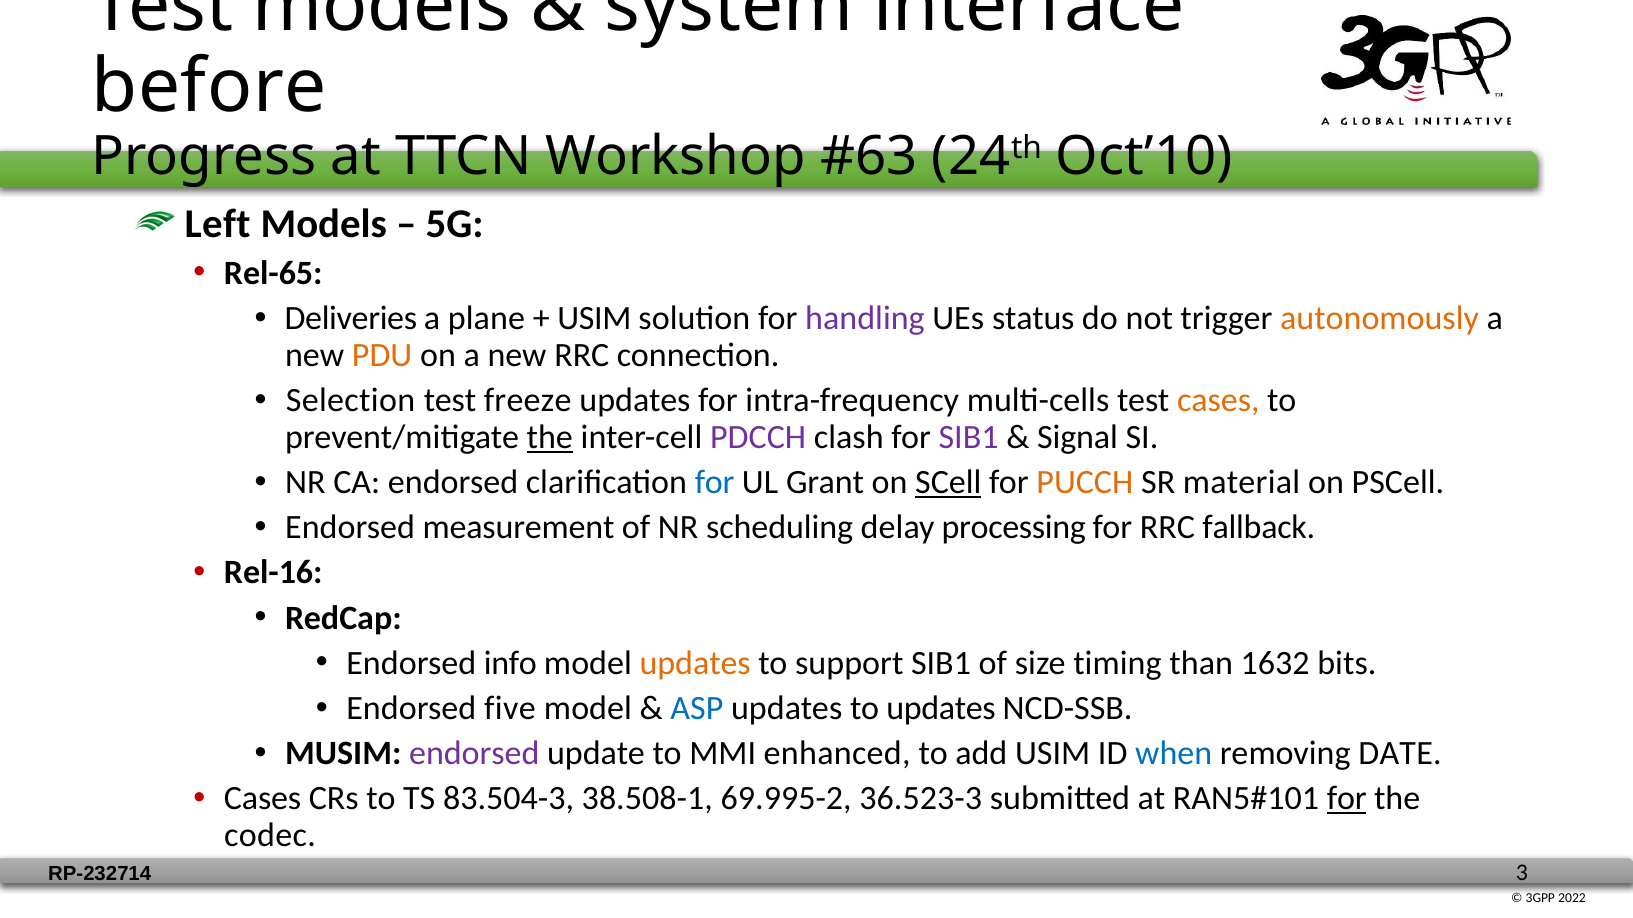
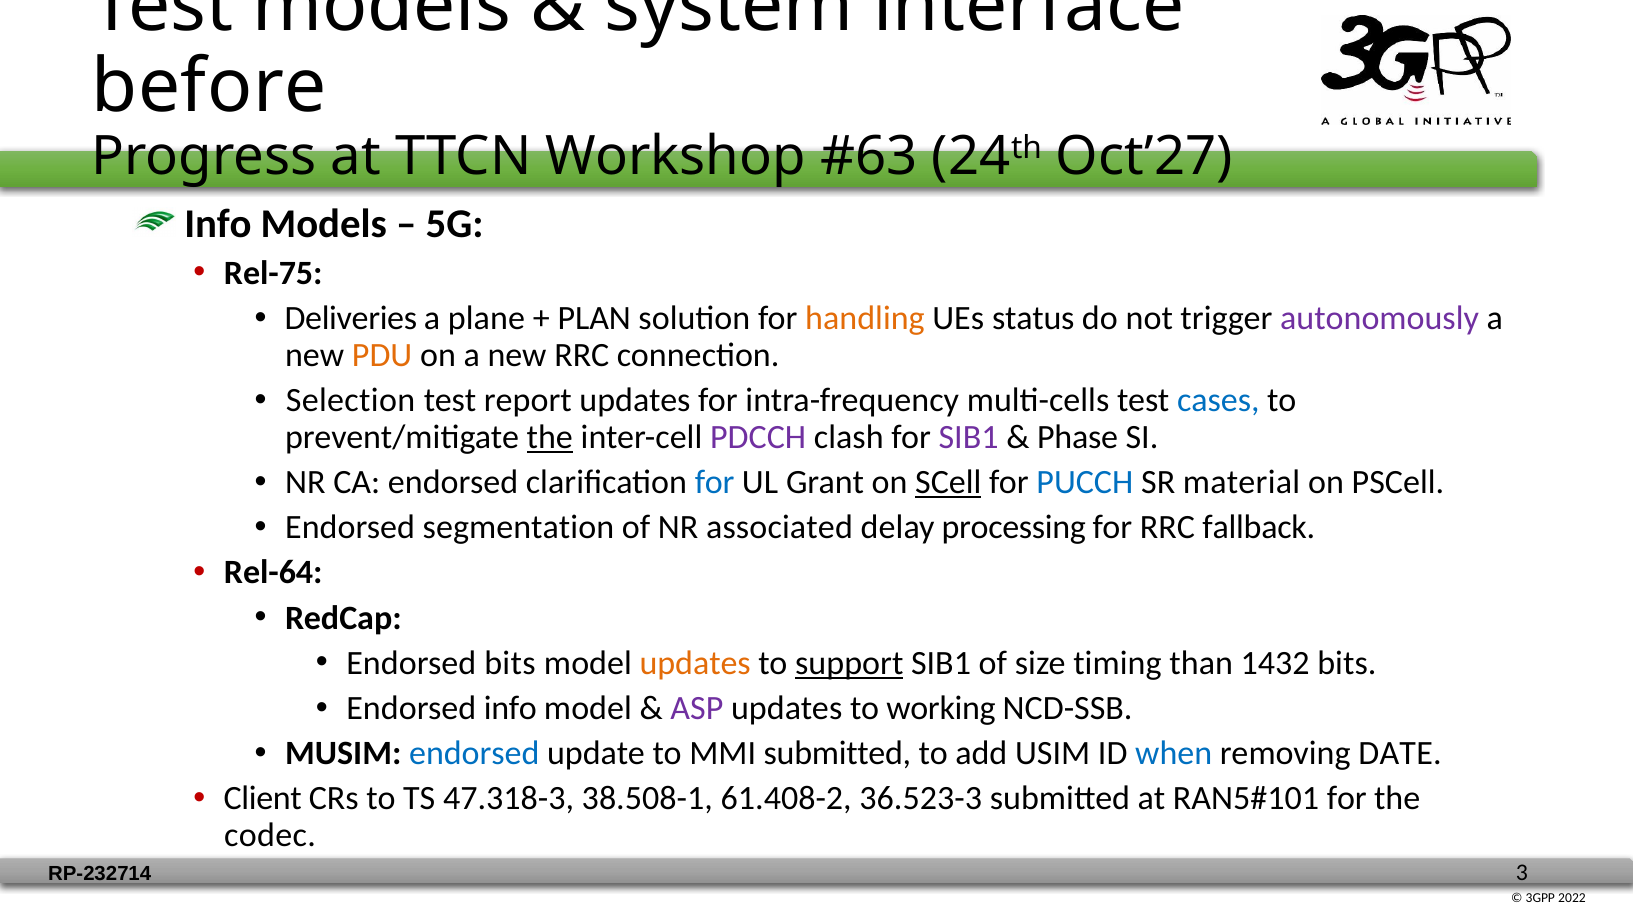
Oct’10: Oct’10 -> Oct’27 (1144, 157)
Left: Left -> Info (218, 224)
Rel-65: Rel-65 -> Rel-75 (273, 273)
USIM: USIM -> PLAN (594, 319)
handling colour: purple -> orange (865, 319)
autonomously colour: orange -> purple (1380, 319)
freeze: freeze -> report (528, 400)
cases colour: orange -> blue (1218, 400)
Signal: Signal -> Phase (1078, 437)
PUCCH colour: orange -> blue (1085, 482)
measurement: measurement -> segmentation (518, 528)
scheduling: scheduling -> associated (779, 528)
Rel-16: Rel-16 -> Rel-64 (273, 573)
Endorsed info: info -> bits (510, 663)
support underline: none -> present (849, 663)
1632: 1632 -> 1432 (1275, 663)
Endorsed five: five -> info (510, 709)
ASP colour: blue -> purple (697, 709)
to updates: updates -> working (941, 709)
endorsed colour: purple -> blue (474, 754)
MMI enhanced: enhanced -> submitted (837, 754)
Cases: Cases -> Client (263, 799)
83.504-3: 83.504-3 -> 47.318-3 (509, 799)
69.995-2: 69.995-2 -> 61.408-2 (786, 799)
for underline: present -> none (1347, 799)
